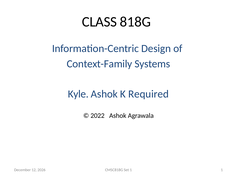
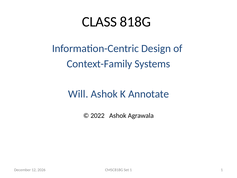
Kyle: Kyle -> Will (78, 94)
Required: Required -> Annotate (149, 94)
